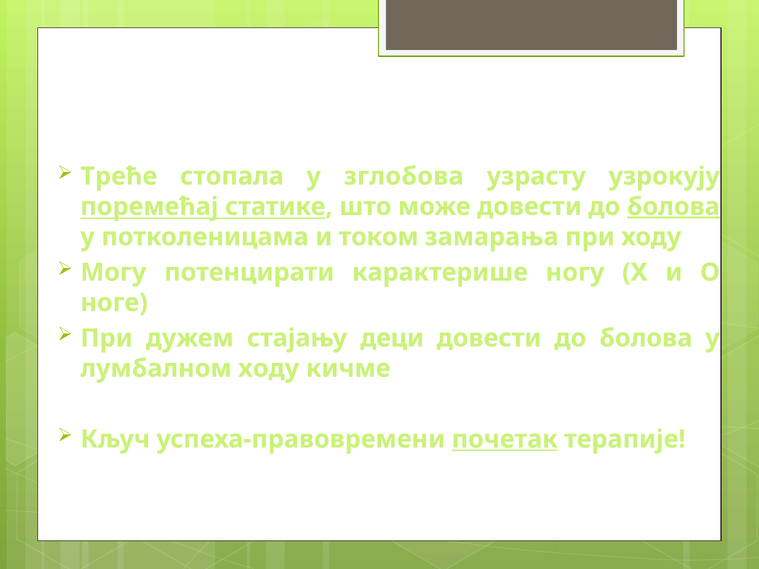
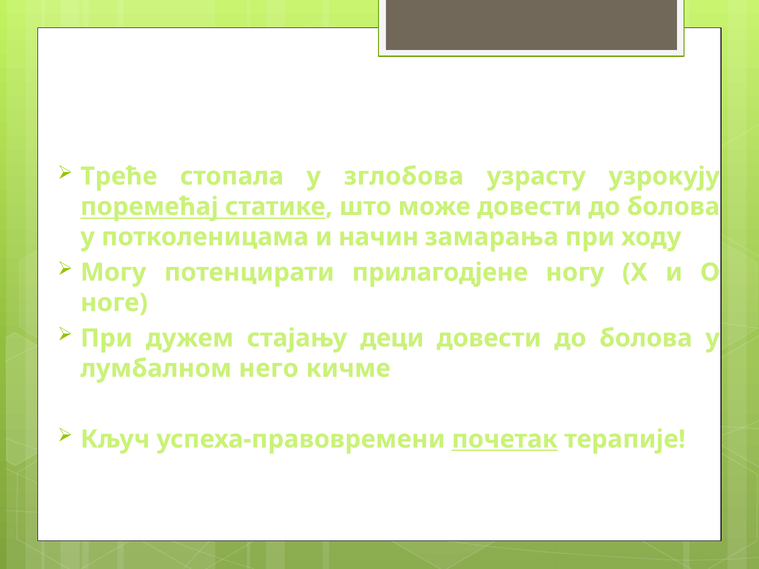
болова underline: present -> none (673, 207)
током: током -> начин (379, 237)
карактерише: карактерише -> прилагодјене (440, 272)
лумбалном ходу: ходу -> него (269, 369)
